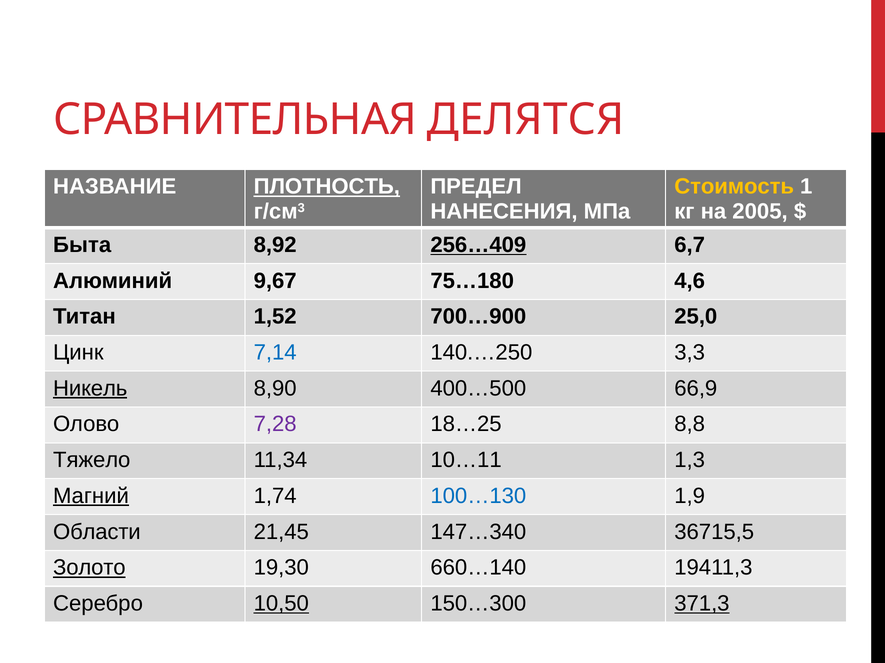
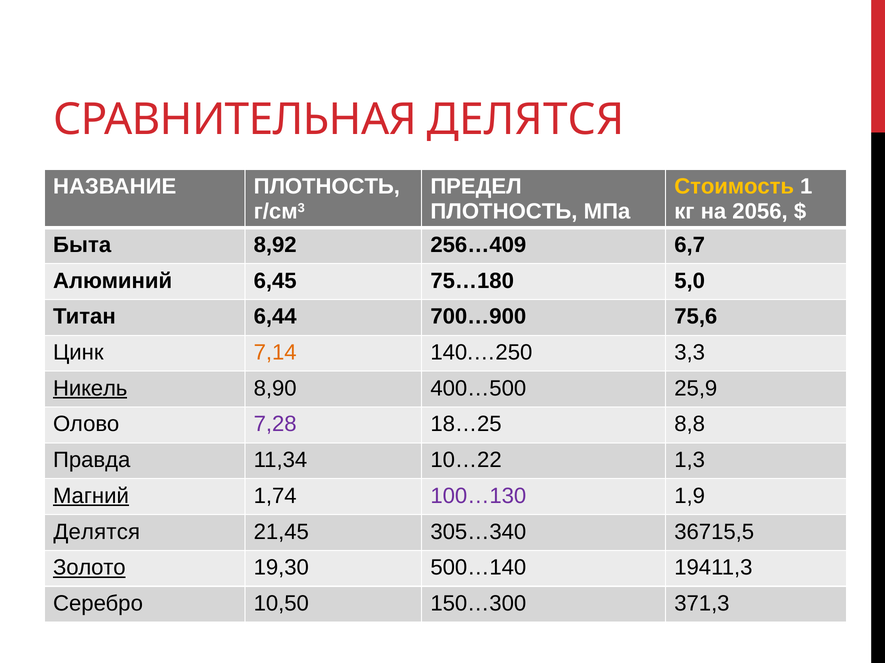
ПЛОТНОСТЬ underline: present -> none (327, 187)
НАНЕСЕНИЯ: НАНЕСЕНИЯ -> ПЛОТНОСТЬ (504, 212)
2005: 2005 -> 2056 (760, 212)
256…409 underline: present -> none (478, 245)
9,67: 9,67 -> 6,45 (275, 281)
4,6: 4,6 -> 5,0 (690, 281)
1,52: 1,52 -> 6,44 (275, 317)
25,0: 25,0 -> 75,6 (696, 317)
7,14 colour: blue -> orange (275, 353)
66,9: 66,9 -> 25,9 (696, 389)
Тяжело: Тяжело -> Правда (92, 461)
10…11: 10…11 -> 10…22 (466, 461)
100…130 colour: blue -> purple (478, 496)
Области: Области -> Делятся (97, 532)
147…340: 147…340 -> 305…340 (478, 532)
660…140: 660…140 -> 500…140 (478, 568)
10,50 underline: present -> none (281, 604)
371,3 underline: present -> none (702, 604)
